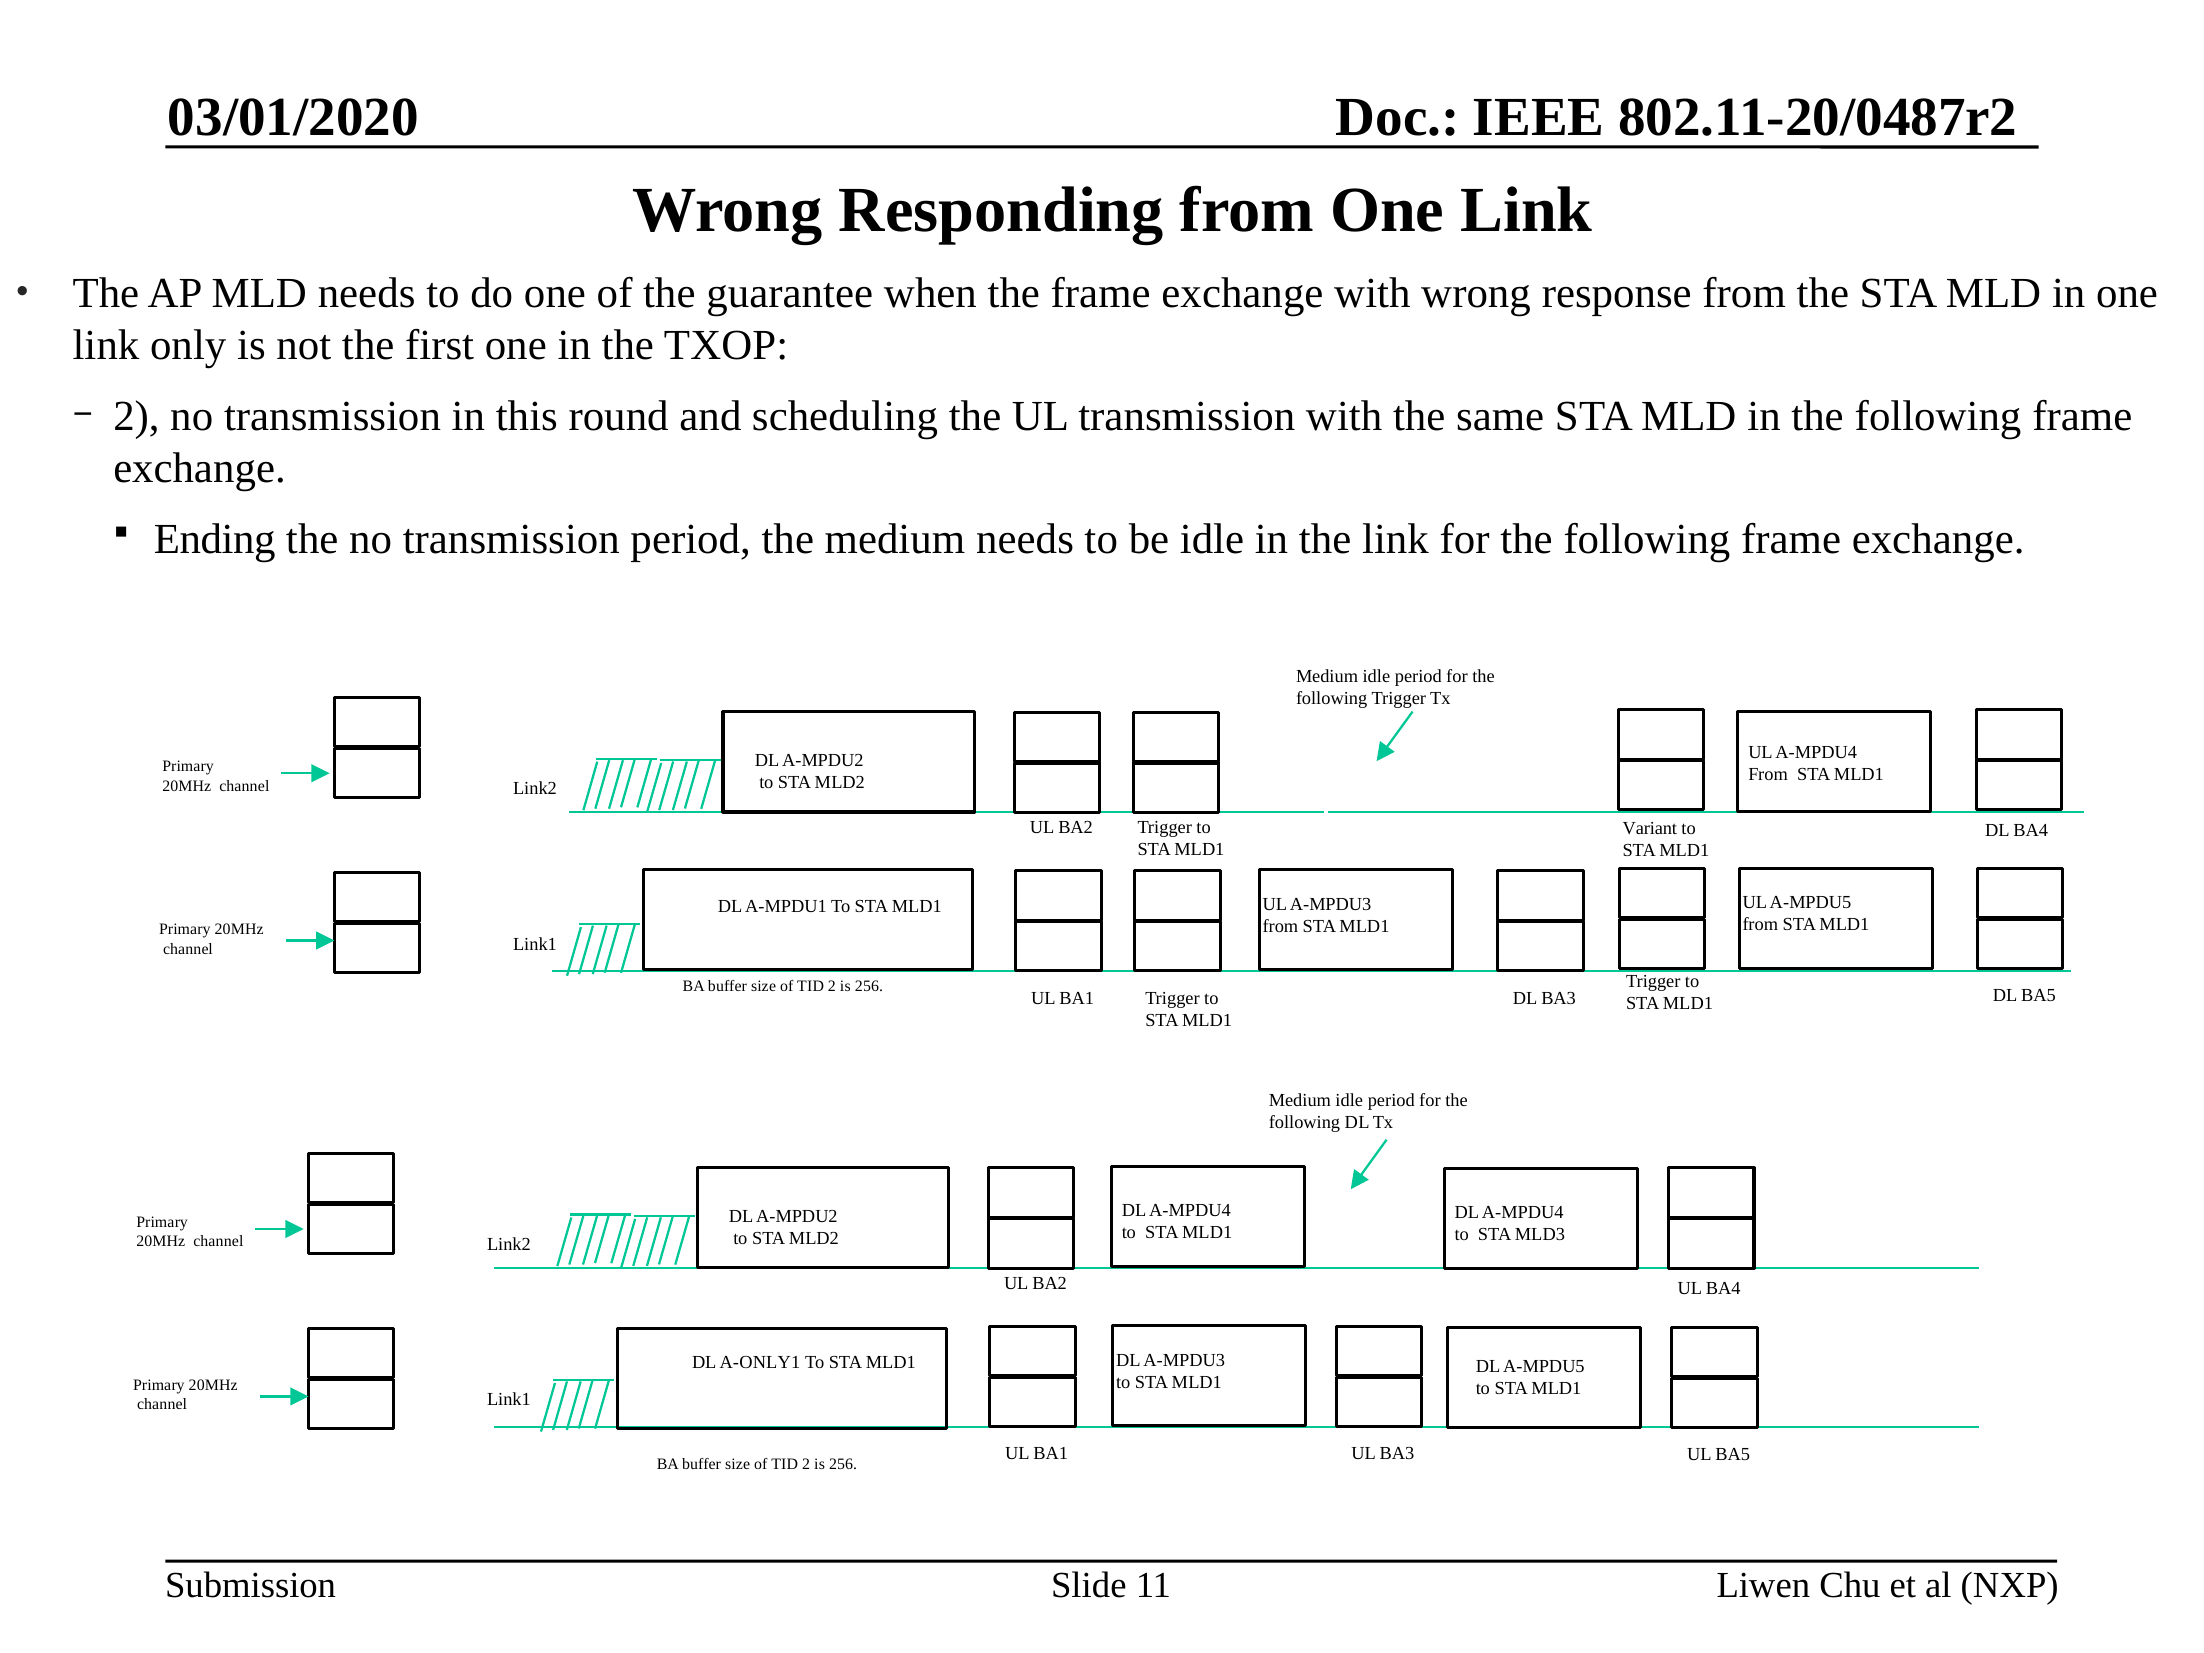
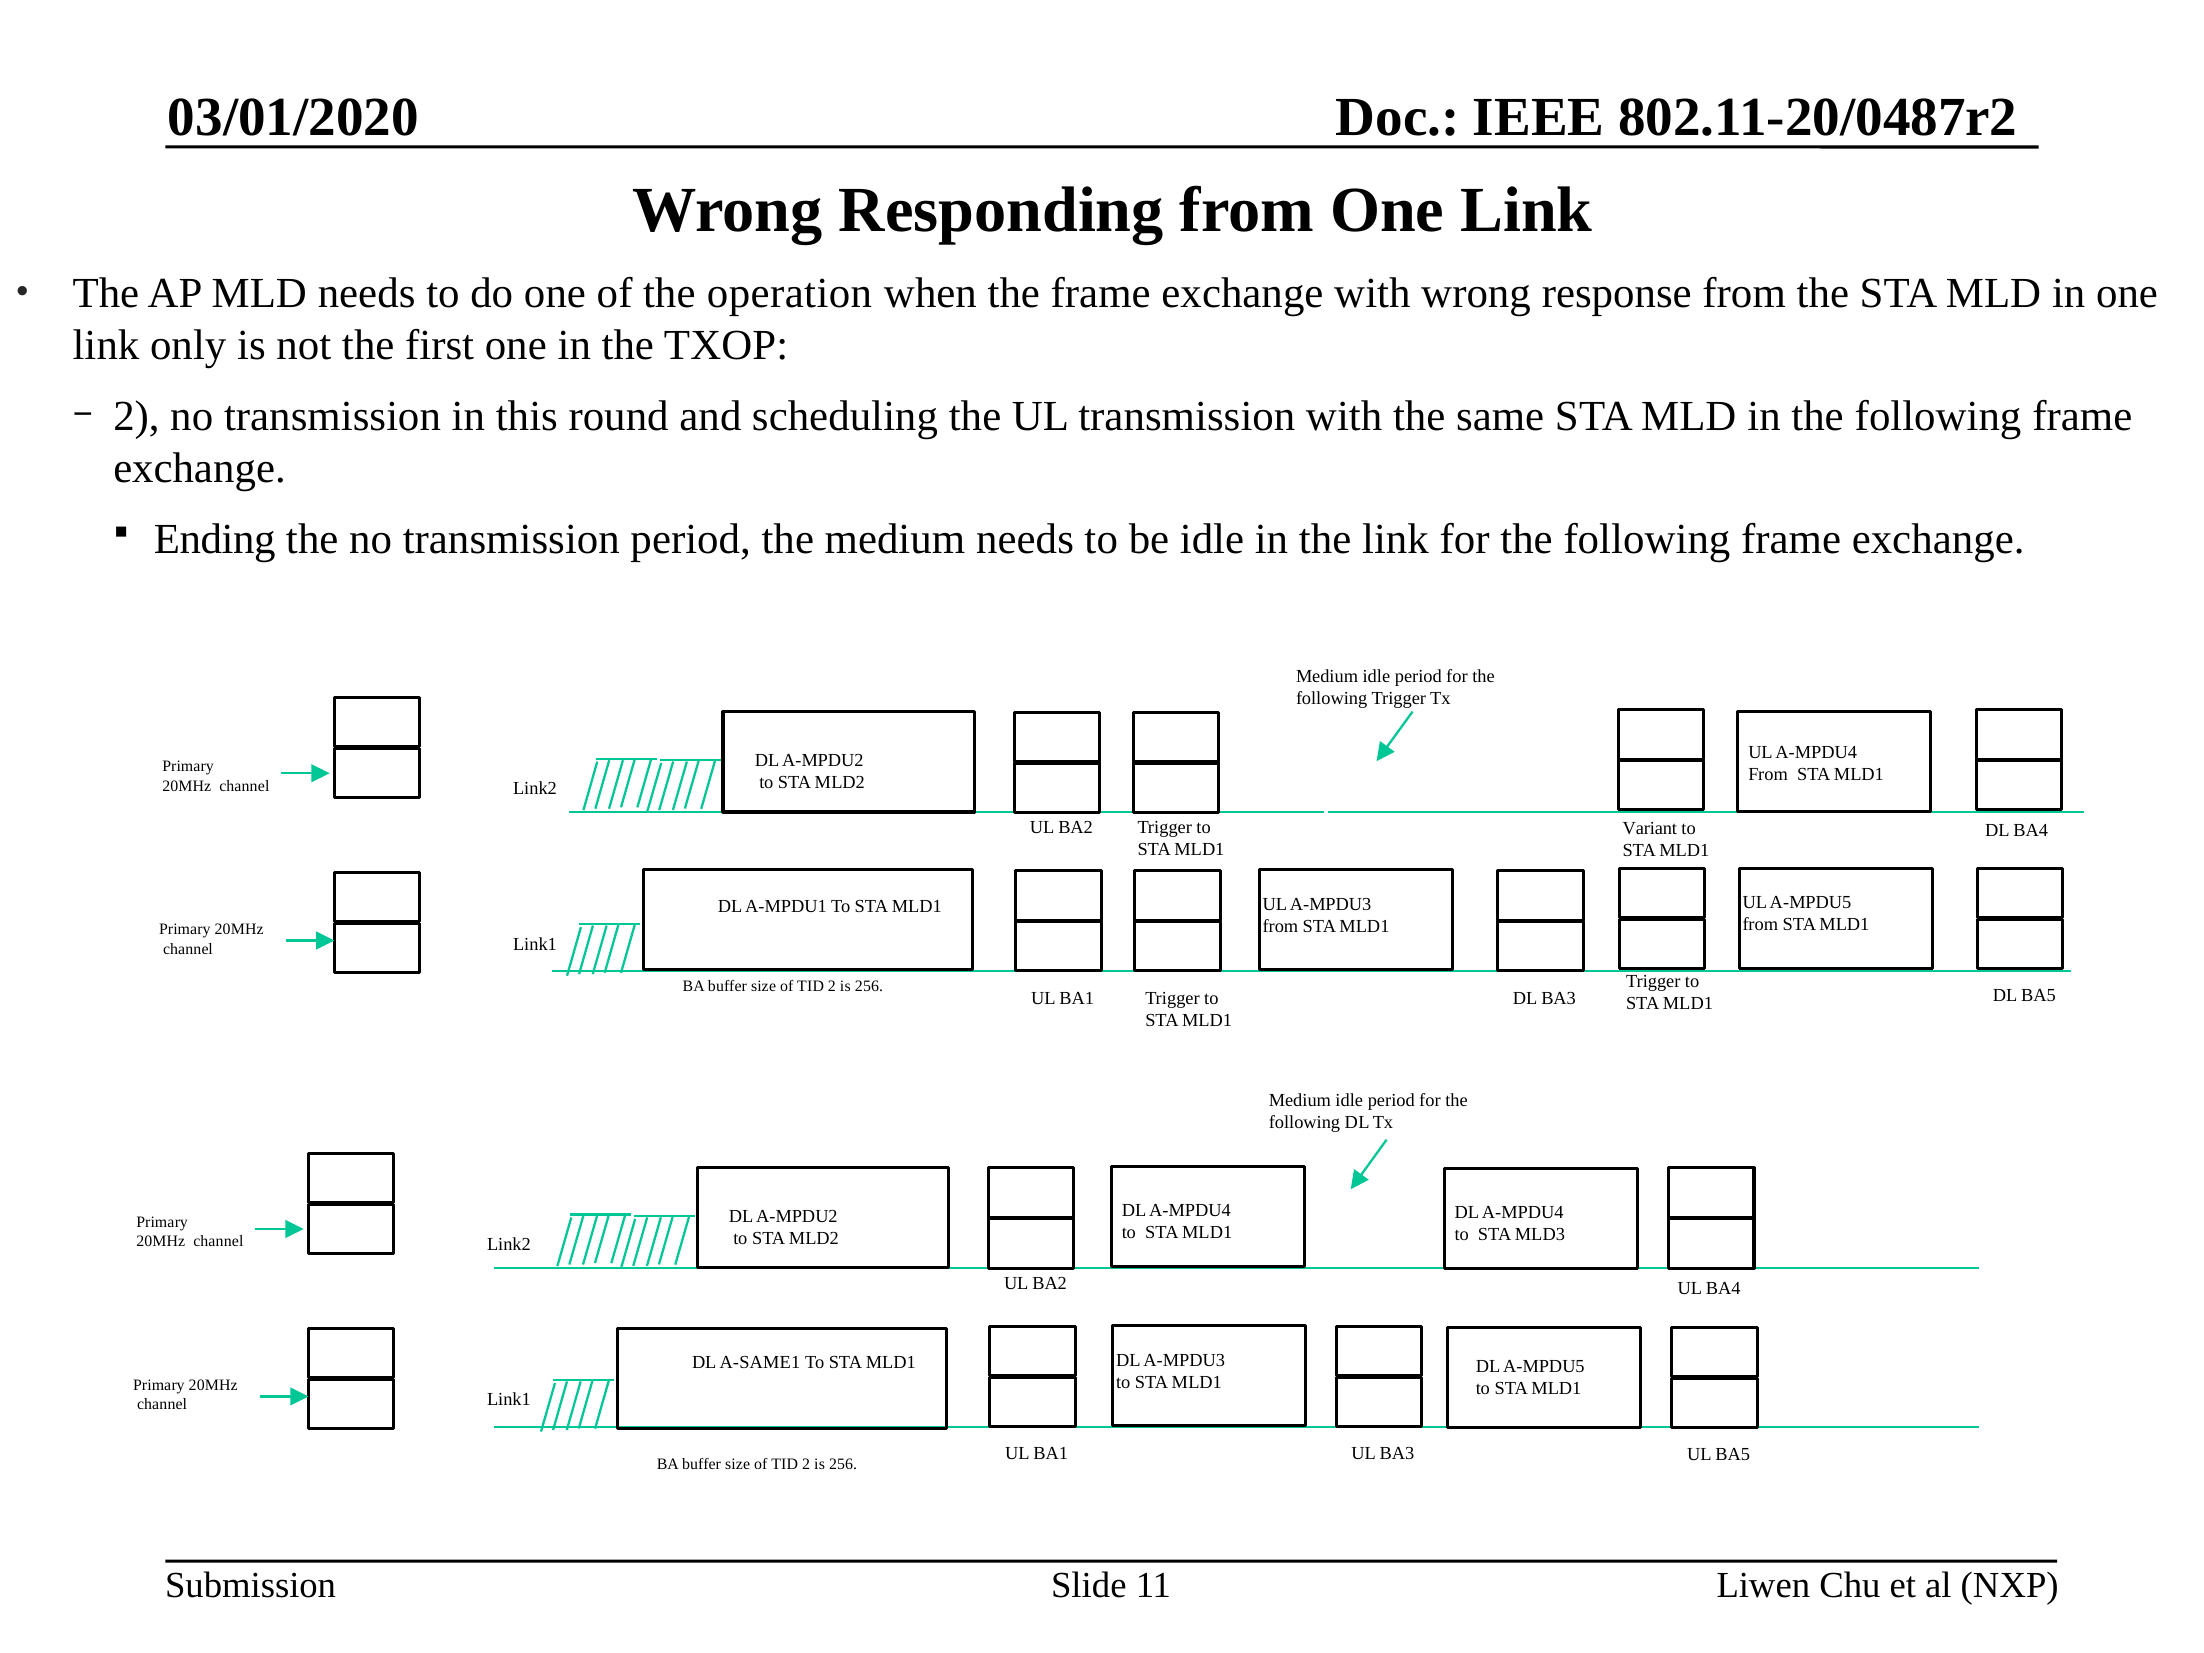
guarantee: guarantee -> operation (790, 293)
A-ONLY1: A-ONLY1 -> A-SAME1 (760, 1362)
